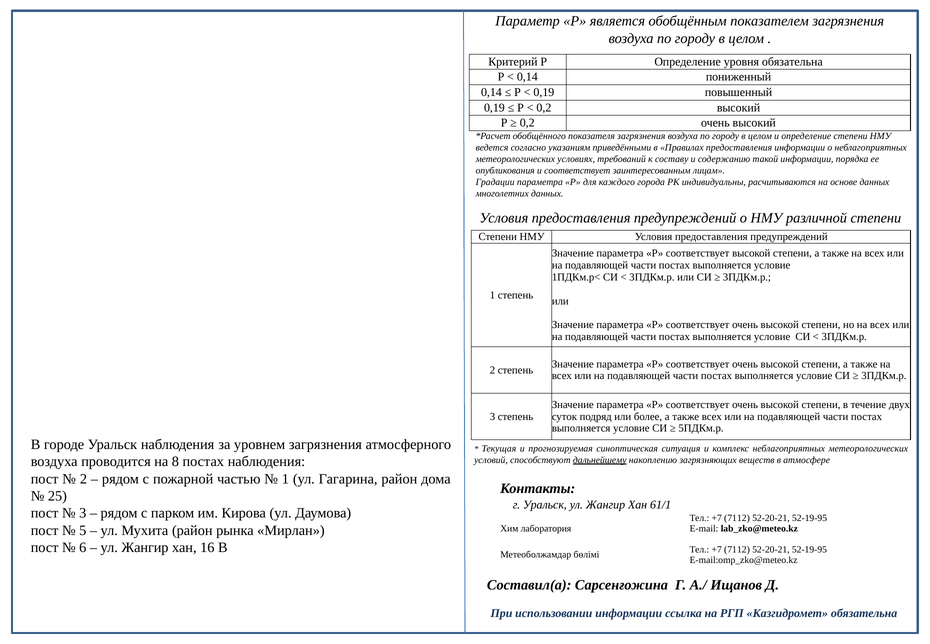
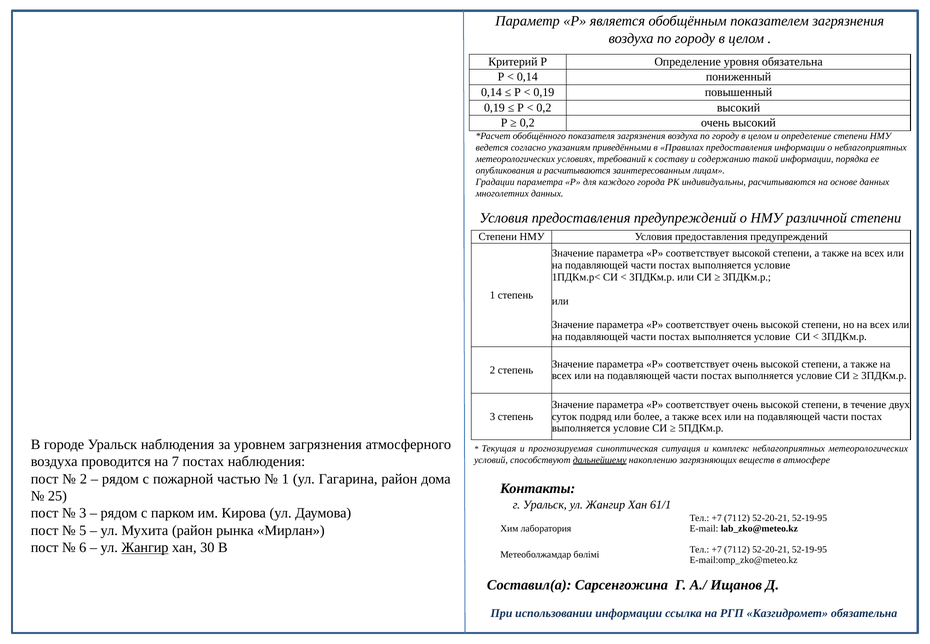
и соответствует: соответствует -> расчитываются (577, 171)
8: 8 -> 7 (175, 462)
Жангир underline: none -> present (145, 547)
16: 16 -> 30 (207, 547)
